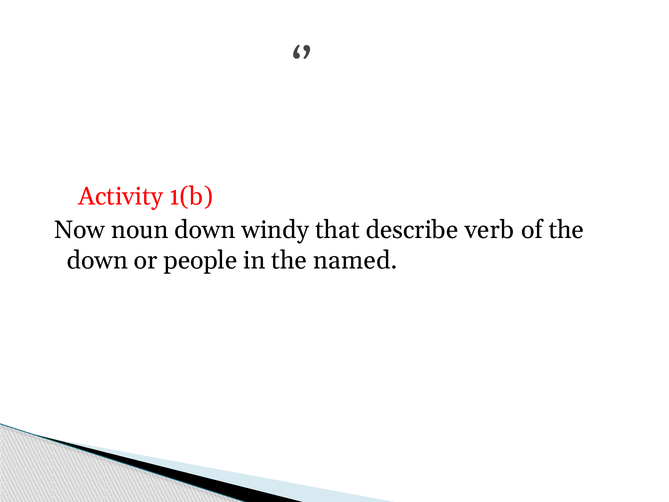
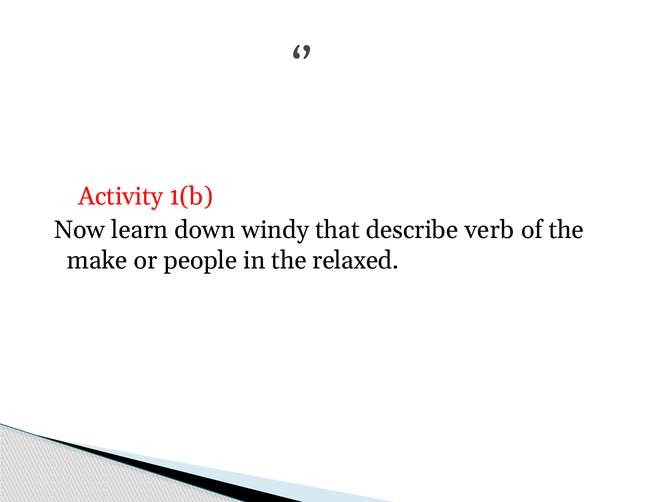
noun: noun -> learn (140, 230)
down: down -> make (97, 260)
named: named -> relaxed (356, 260)
